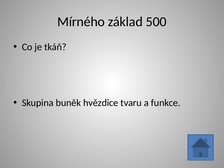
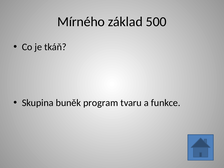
hvězdice: hvězdice -> program (101, 103)
